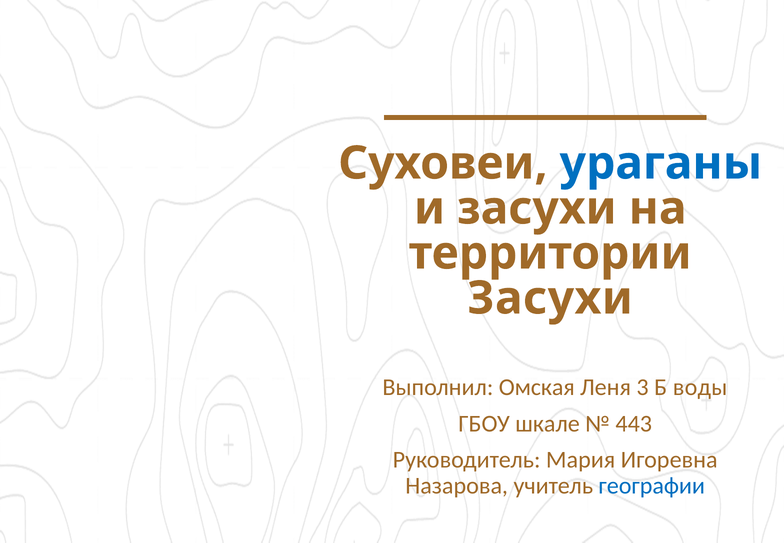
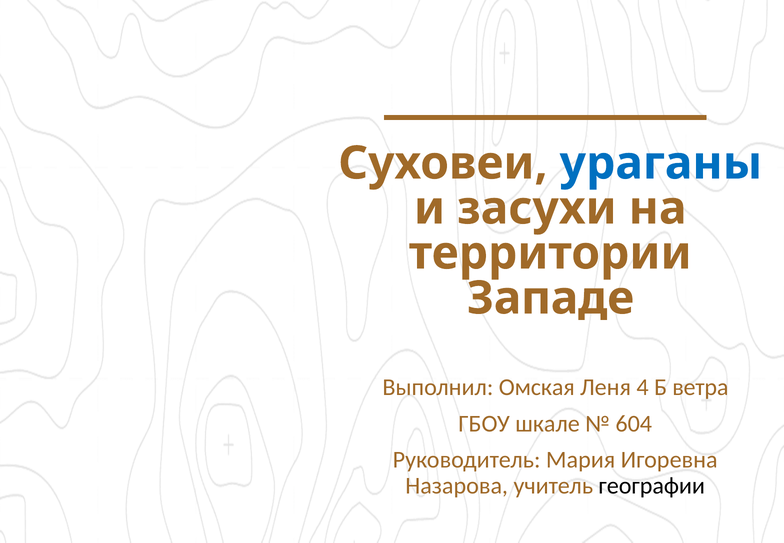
Засухи: Засухи -> Западе (550, 298)
3: 3 -> 4 (643, 387)
воды: воды -> ветра (700, 387)
443: 443 -> 604 (634, 423)
географии colour: blue -> black (652, 486)
